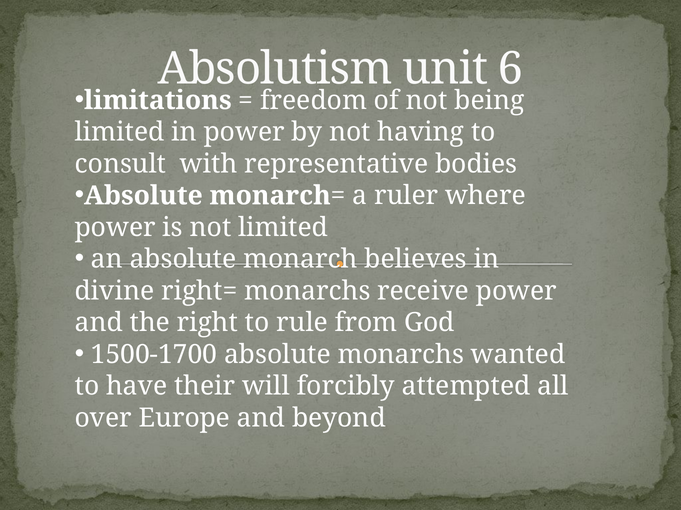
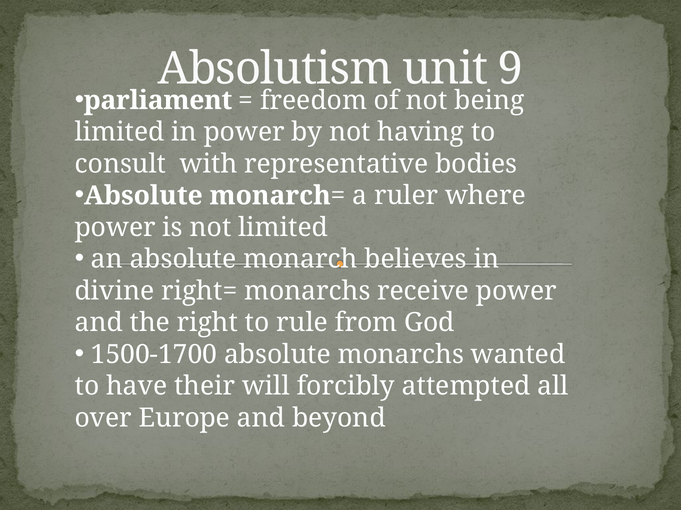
6: 6 -> 9 (511, 69)
limitations: limitations -> parliament (158, 101)
